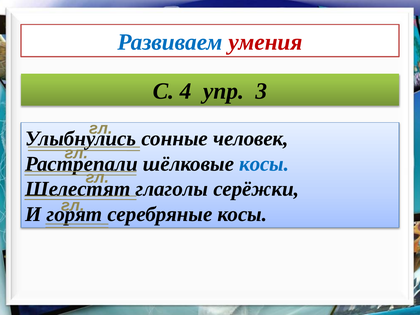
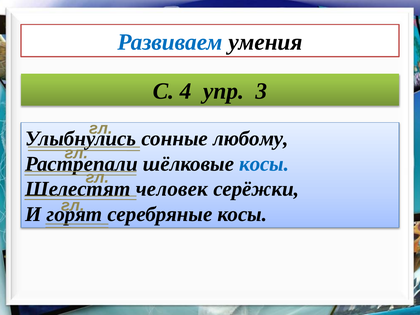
умения colour: red -> black (265, 42)
человек: человек -> любому (251, 139)
глаголы: глаголы -> человек (172, 189)
